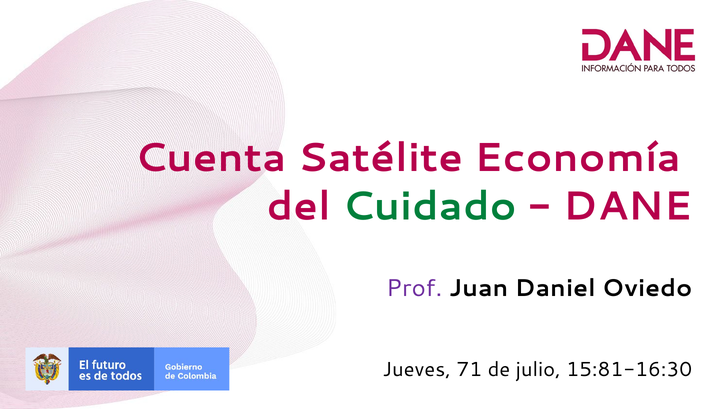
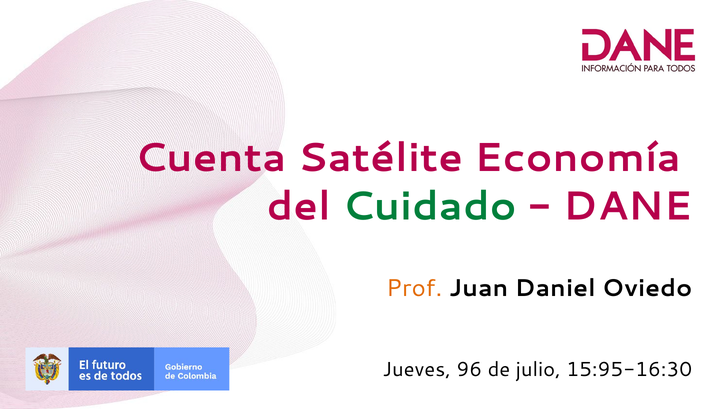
Prof colour: purple -> orange (414, 288)
71: 71 -> 96 (469, 370)
15:81-16:30: 15:81-16:30 -> 15:95-16:30 (629, 370)
